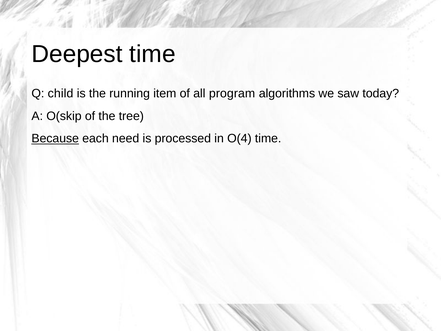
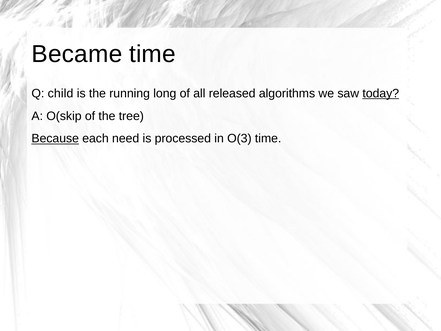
Deepest: Deepest -> Became (77, 54)
item: item -> long (165, 93)
program: program -> released (232, 93)
today underline: none -> present (381, 93)
O(4: O(4 -> O(3 (239, 138)
